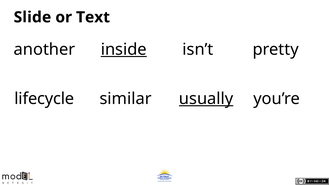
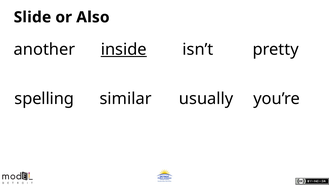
Text: Text -> Also (93, 17)
lifecycle: lifecycle -> spelling (44, 99)
usually underline: present -> none (206, 99)
